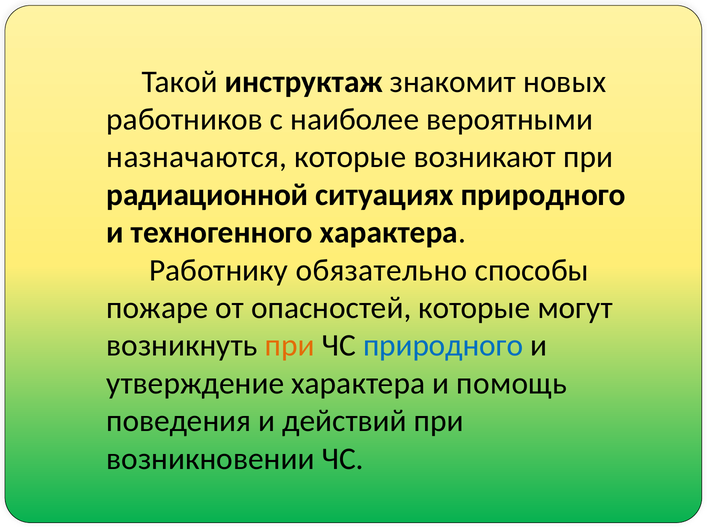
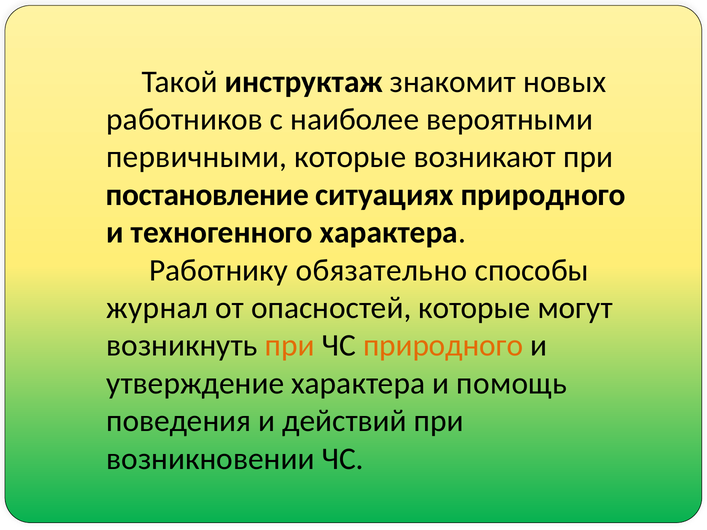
назначаются: назначаются -> первичными (197, 157)
радиационной: радиационной -> постановление (207, 195)
пожаре: пожаре -> журнал (157, 308)
природного colour: blue -> orange (443, 346)
